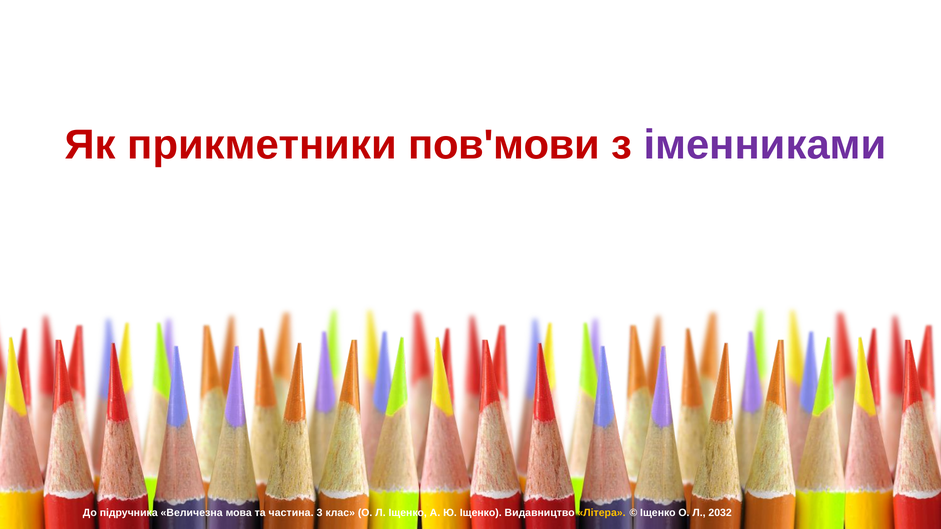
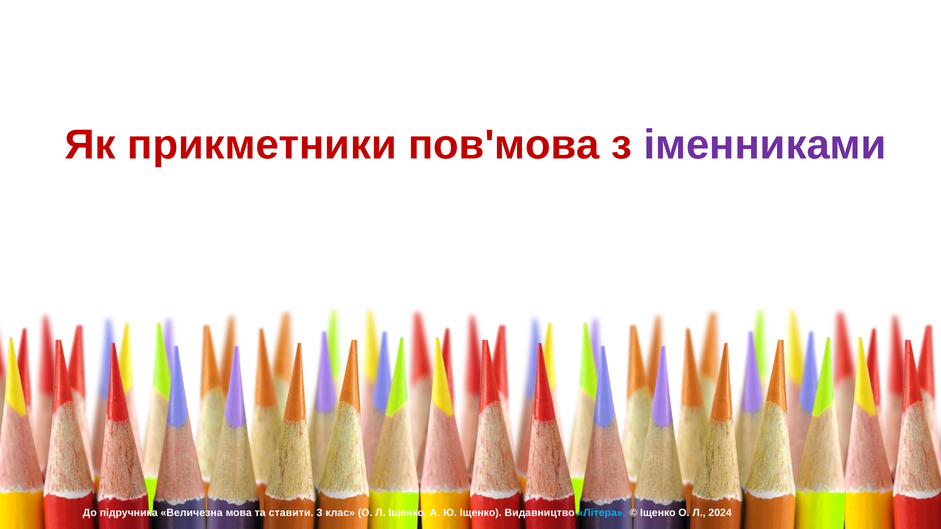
пов'мови: пов'мови -> пов'мова (504, 145)
частина: частина -> ставити (291, 513)
Літера colour: yellow -> light blue (602, 513)
2032: 2032 -> 2024 (720, 513)
